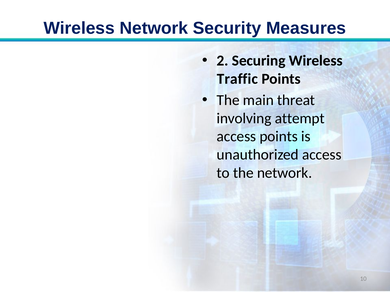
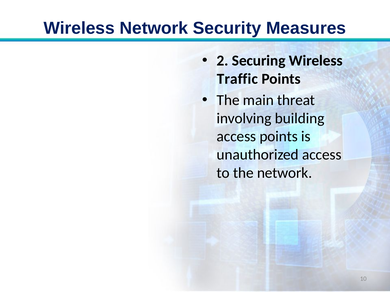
attempt: attempt -> building (300, 119)
